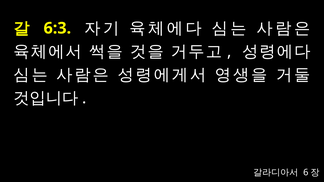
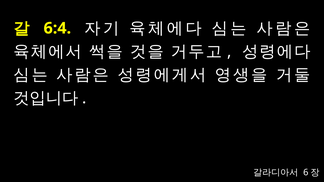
6:3: 6:3 -> 6:4 (57, 28)
